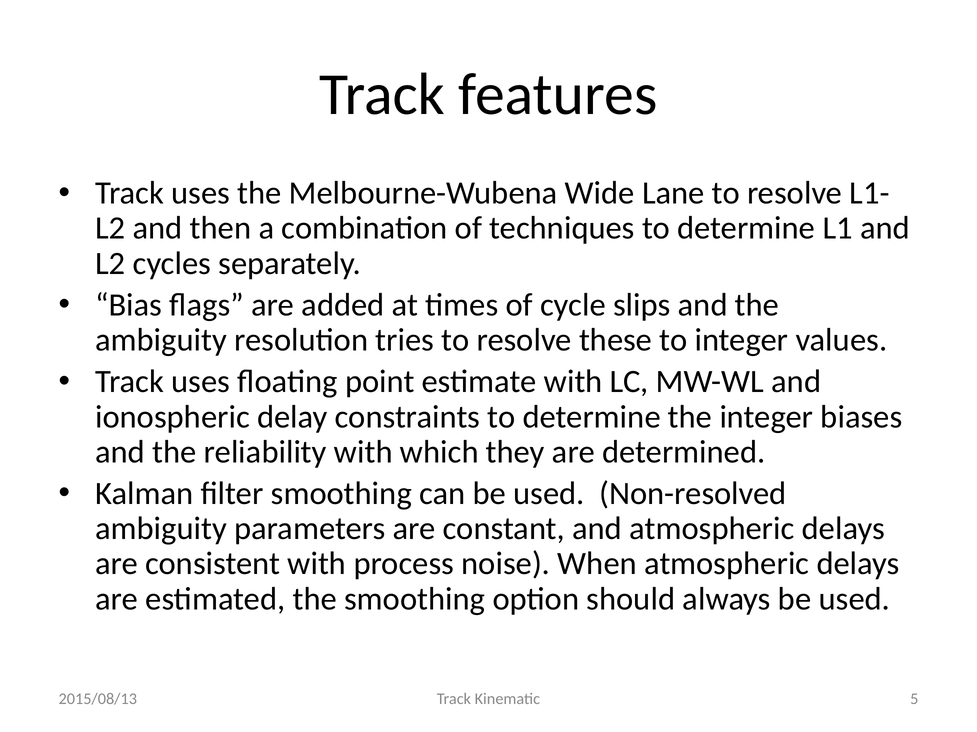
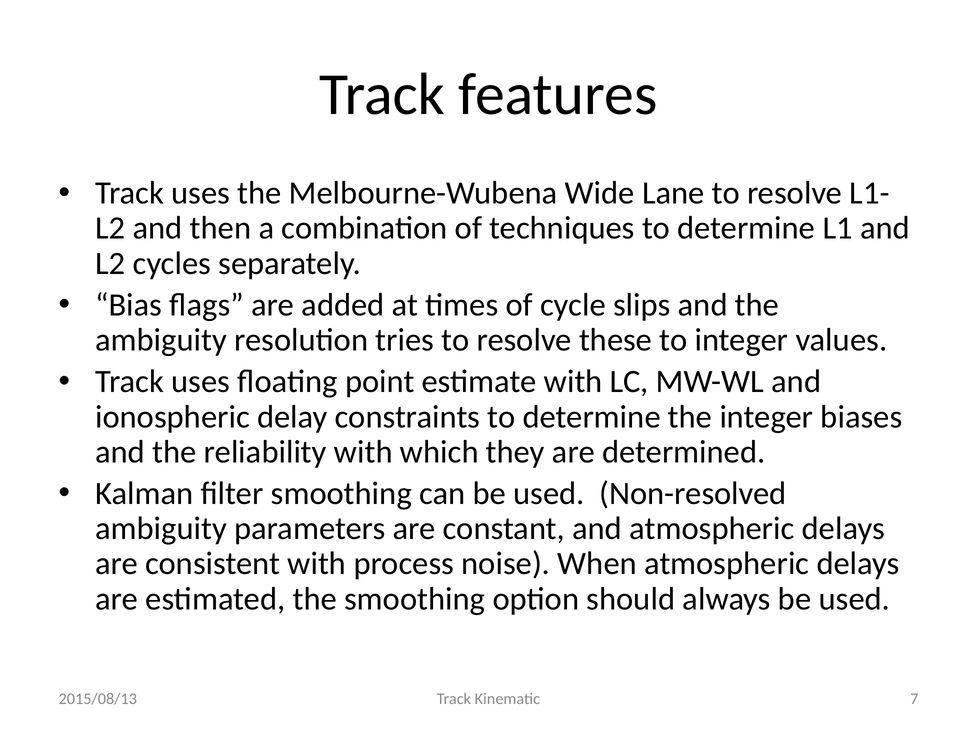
5: 5 -> 7 (914, 700)
